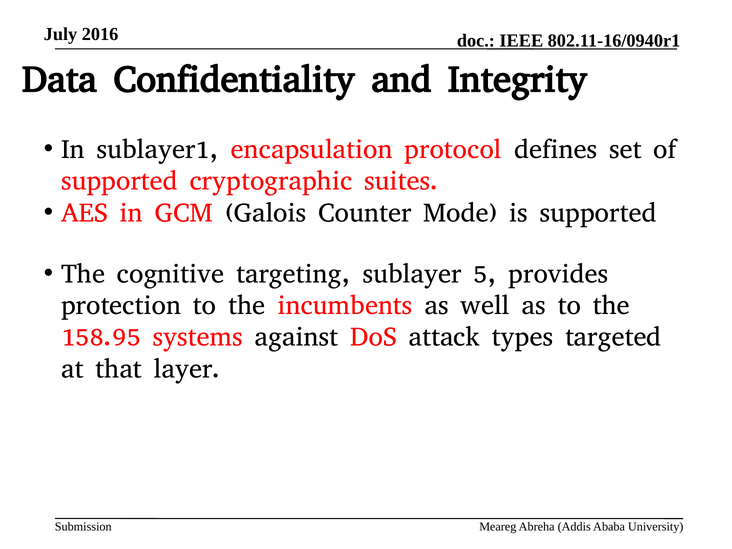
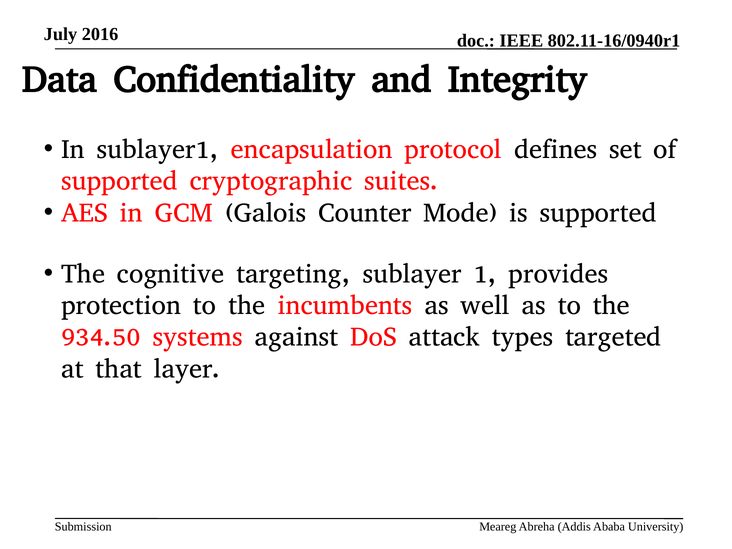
5: 5 -> 1 (485, 274)
158.95: 158.95 -> 934.50 (101, 337)
